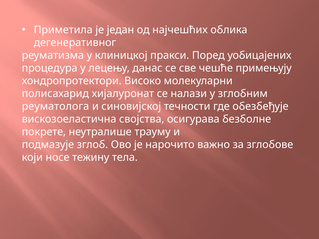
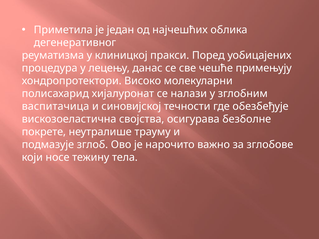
реуматолога: реуматолога -> васпитачица (55, 107)
